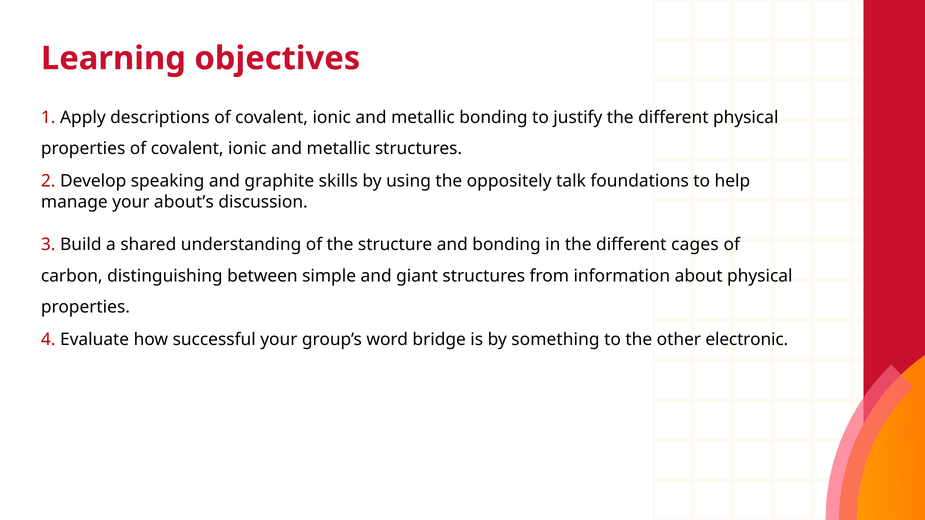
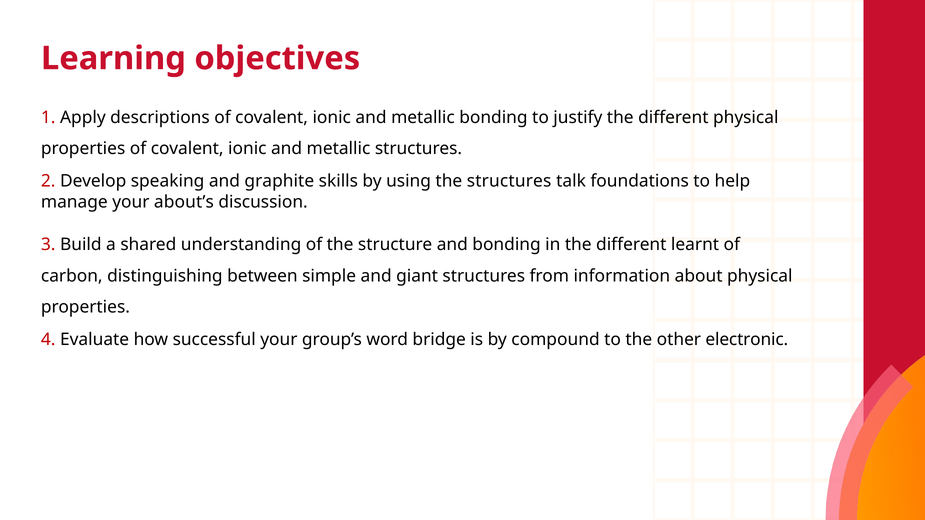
the oppositely: oppositely -> structures (509, 181)
cages: cages -> learnt (695, 245)
something: something -> compound (555, 340)
